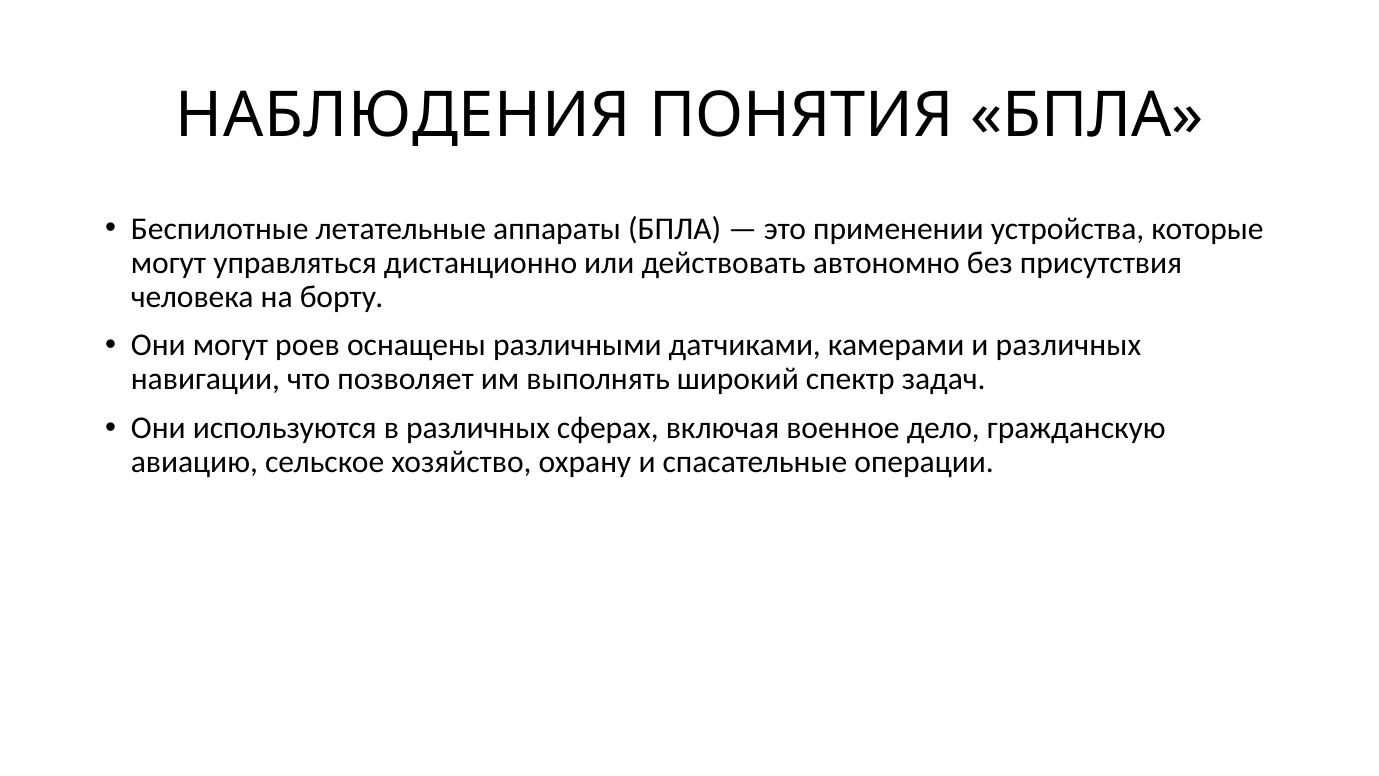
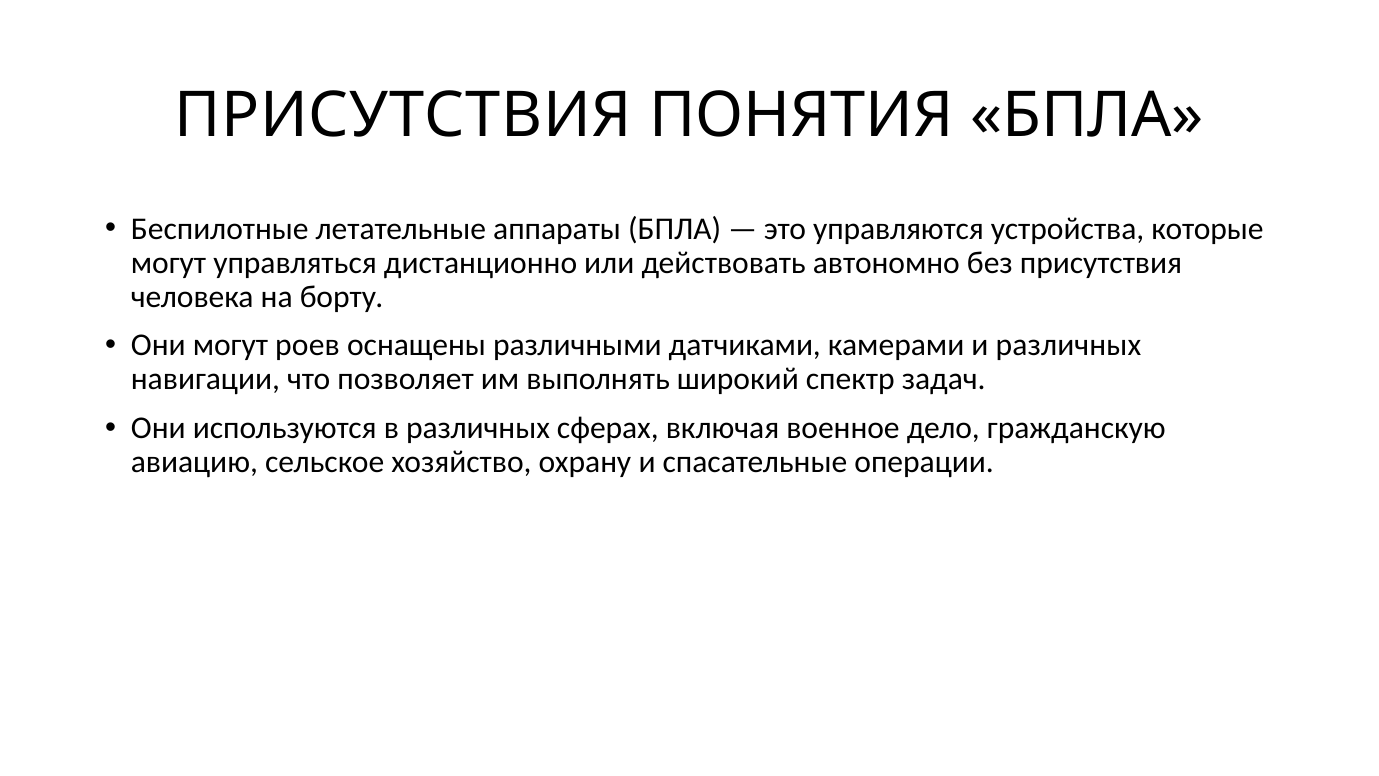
НАБЛЮДЕНИЯ: НАБЛЮДЕНИЯ -> ПРИСУТСТВИЯ (403, 116)
применении: применении -> управляются (898, 229)
